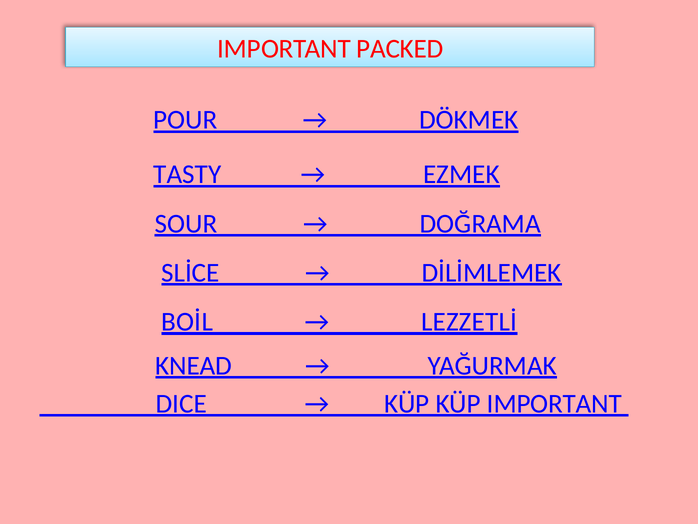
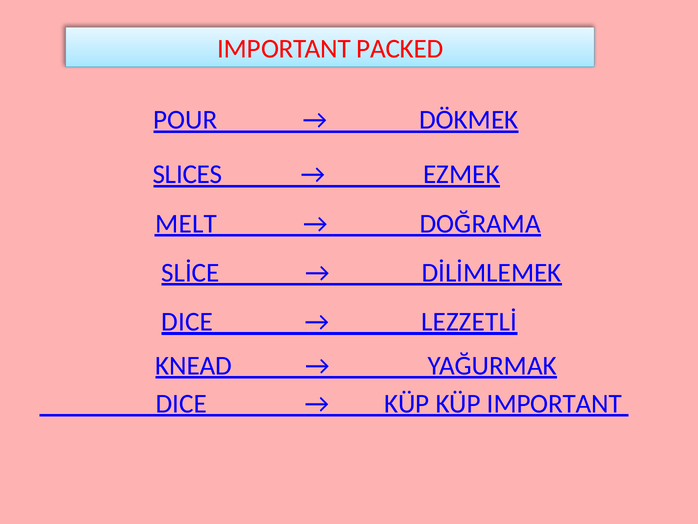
TASTY: TASTY -> SLICES (187, 174)
SOUR: SOUR -> MELT (186, 223)
BOİL: BOİL -> DICE (187, 322)
